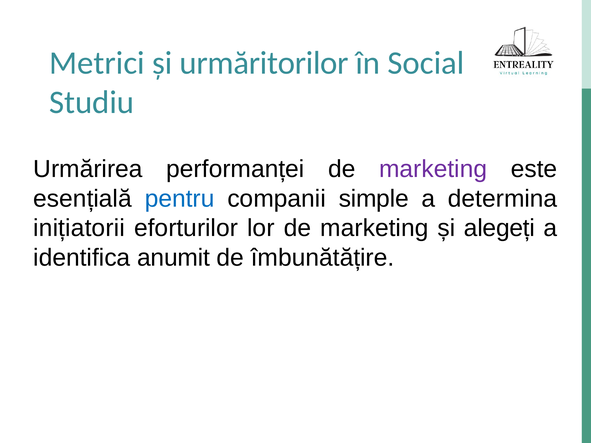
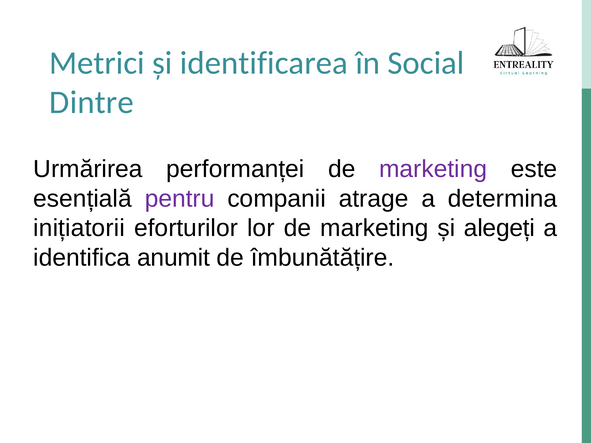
urmăritorilor: urmăritorilor -> identificarea (264, 63)
Studiu: Studiu -> Dintre (92, 102)
pentru colour: blue -> purple (180, 199)
simple: simple -> atrage (374, 199)
